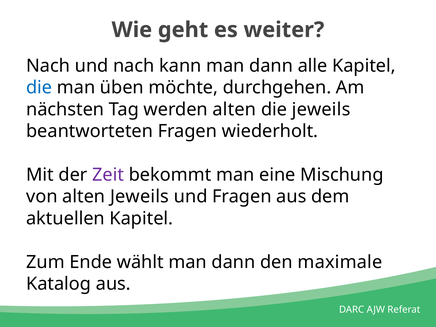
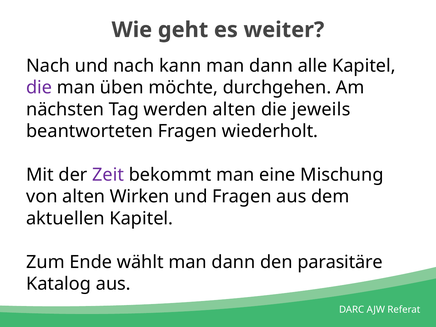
die colour: blue -> purple (39, 88)
alten Jeweils: Jeweils -> Wirken (140, 197)
maximale: maximale -> parasitäre (340, 262)
